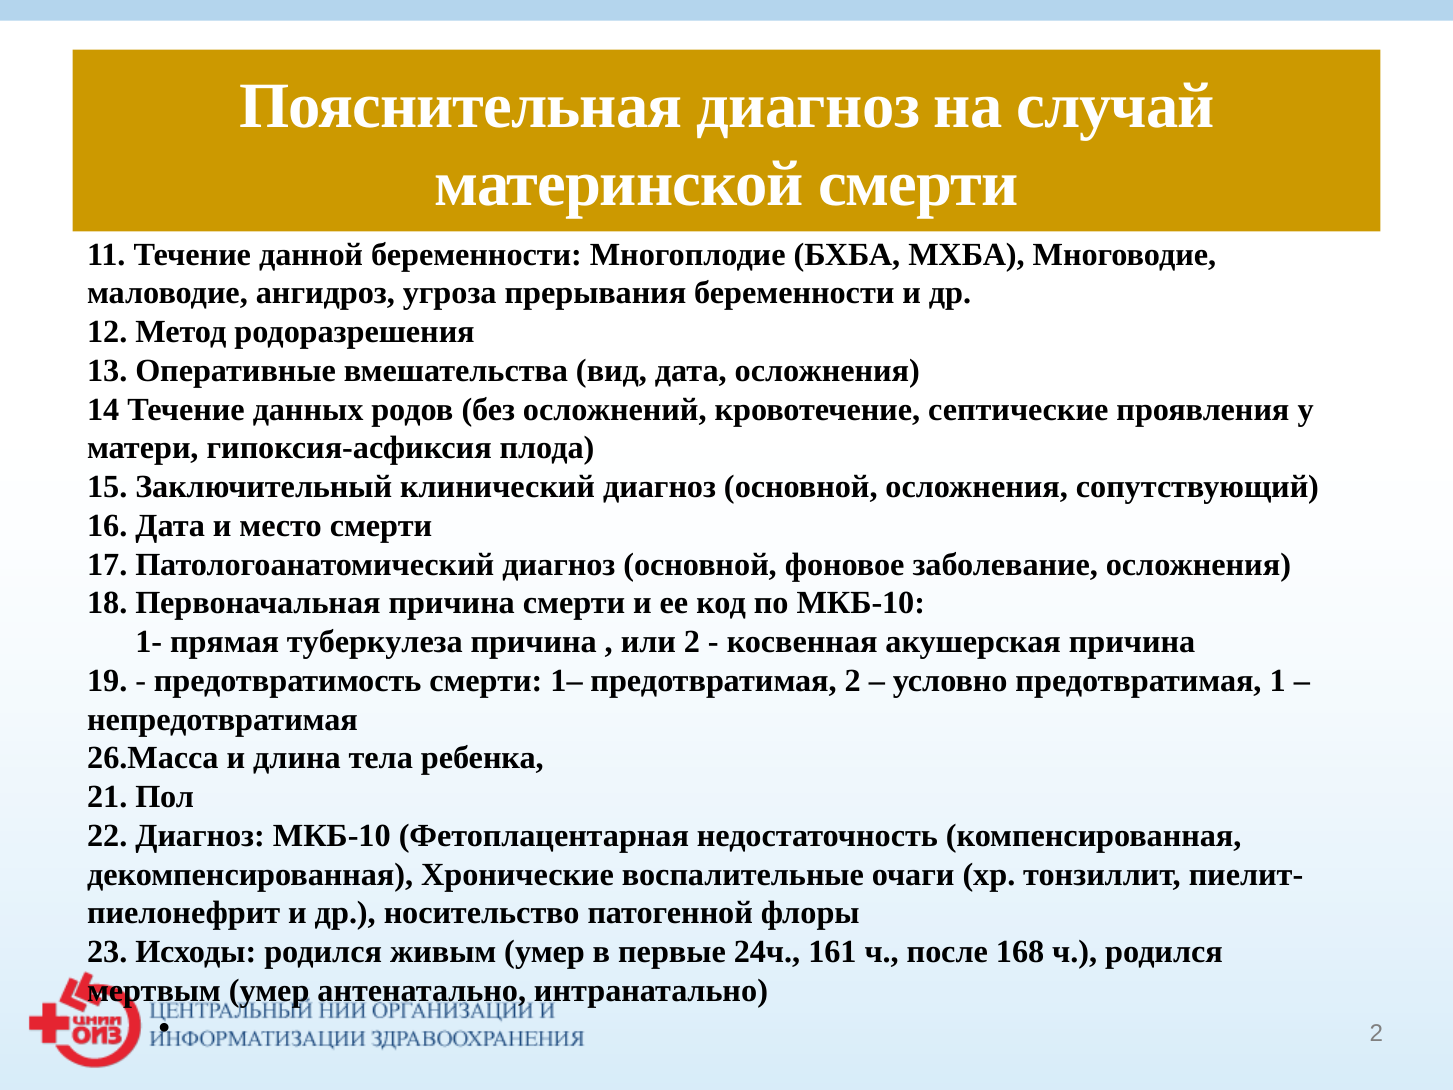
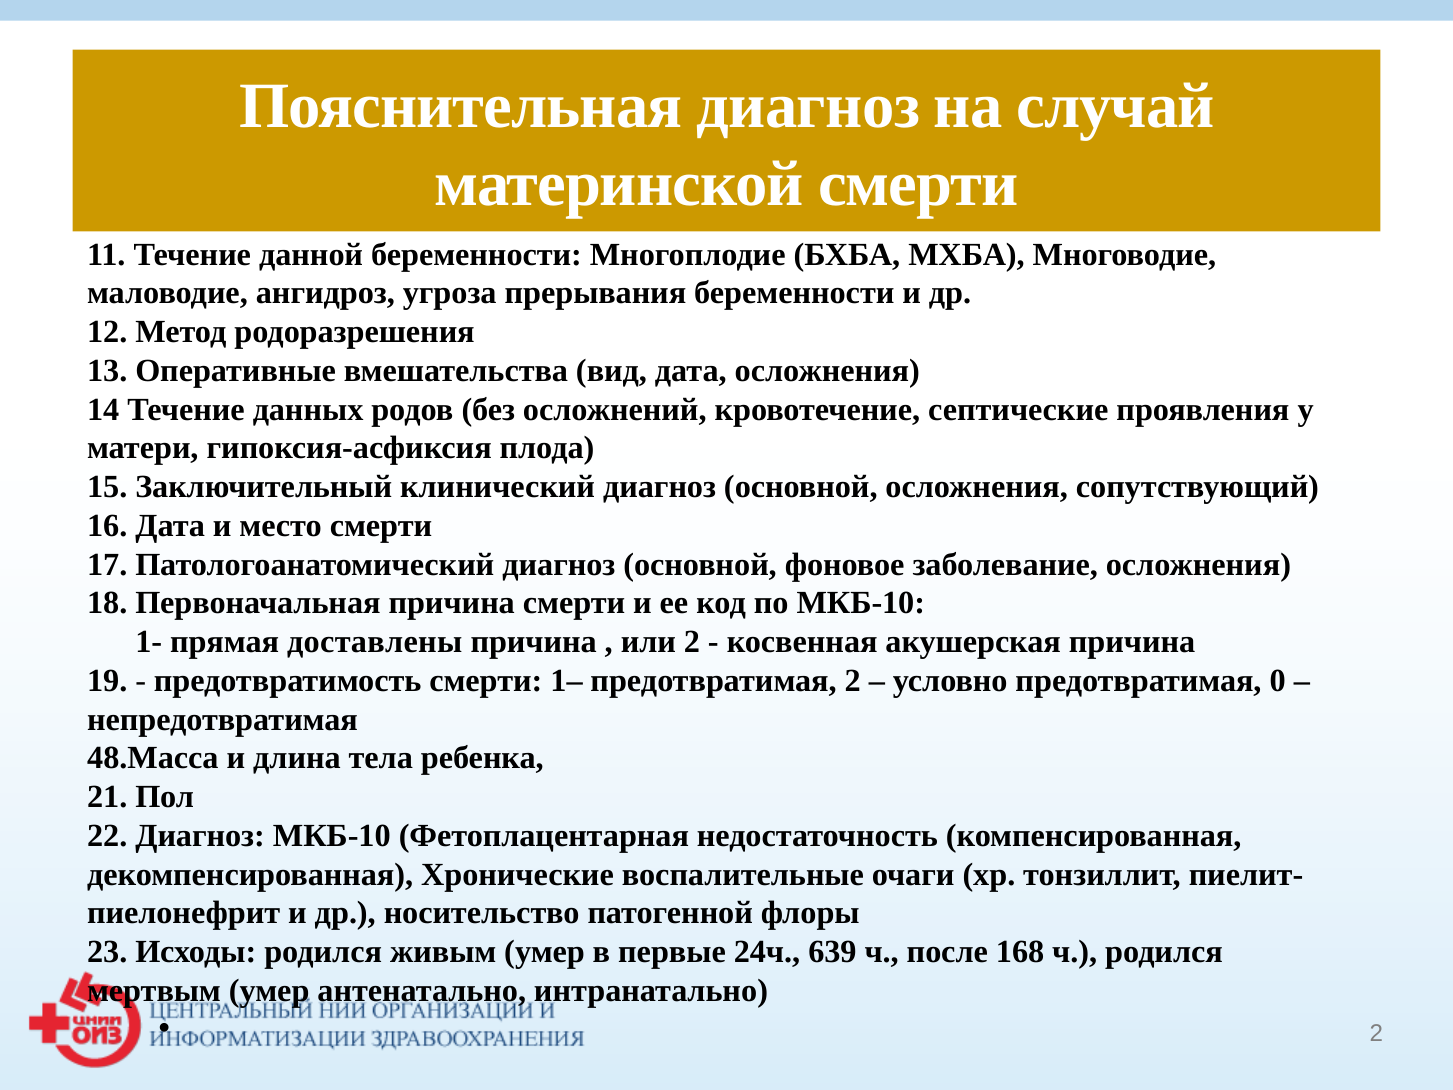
туберкулеза: туберкулеза -> доставлены (375, 642)
1: 1 -> 0 (1278, 681)
26.Масса: 26.Масса -> 48.Масса (153, 758)
161: 161 -> 639 (832, 952)
